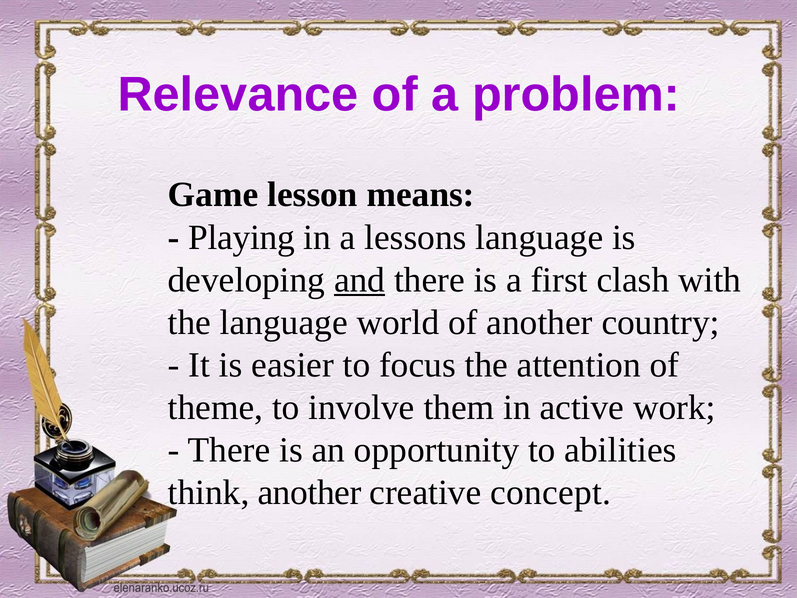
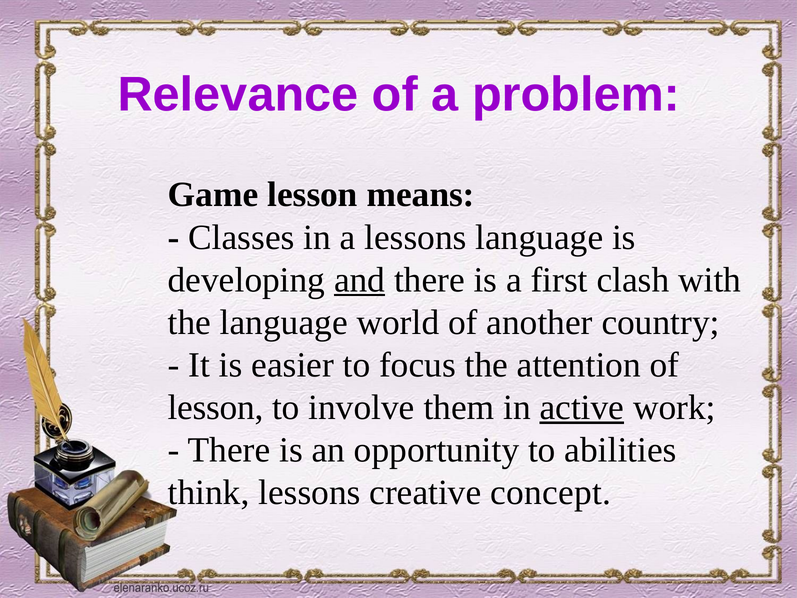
Playing: Playing -> Classes (241, 237)
theme: theme -> lesson (216, 407)
active underline: none -> present (582, 407)
think another: another -> lessons (309, 492)
